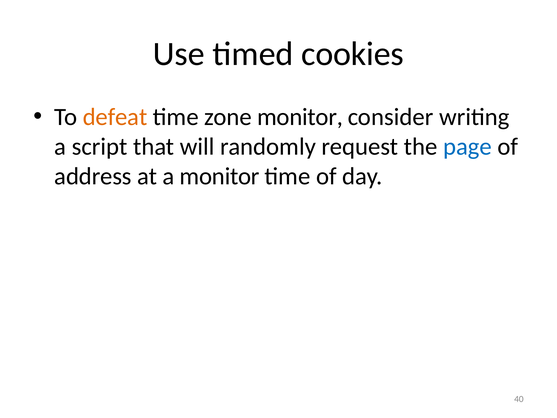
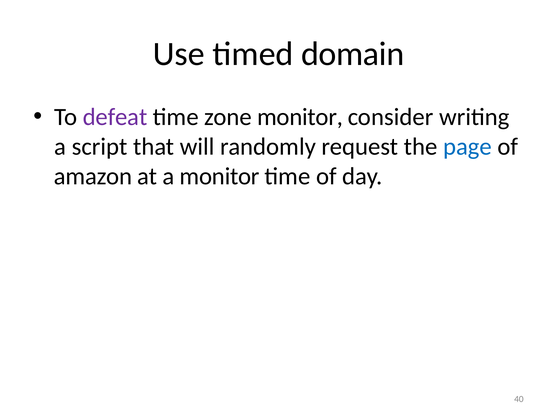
cookies: cookies -> domain (353, 54)
defeat colour: orange -> purple (115, 117)
address: address -> amazon (93, 176)
